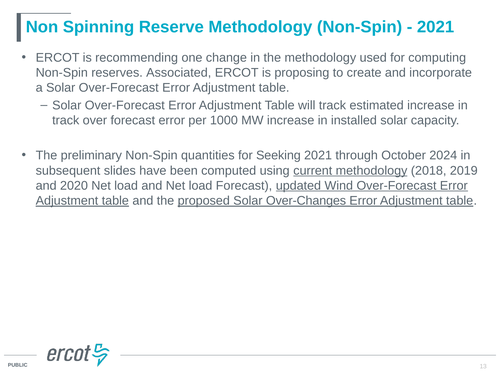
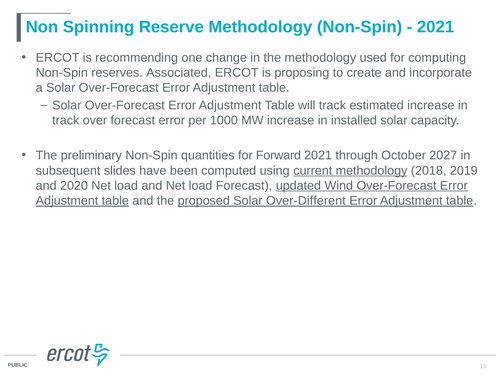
Seeking: Seeking -> Forward (278, 155)
2024: 2024 -> 2027 (443, 155)
Over-Changes: Over-Changes -> Over-Different (306, 201)
